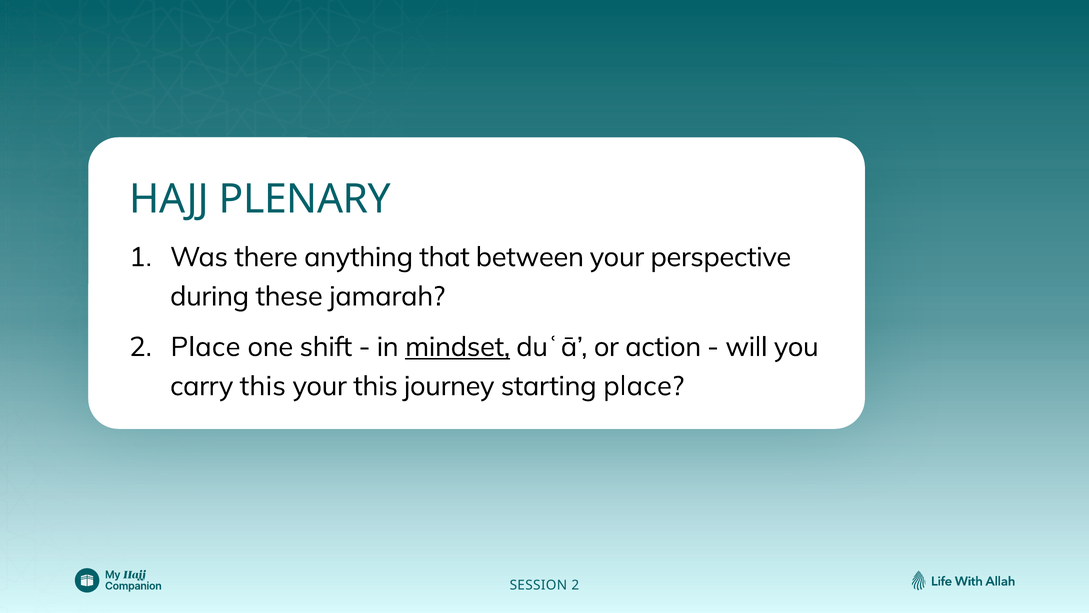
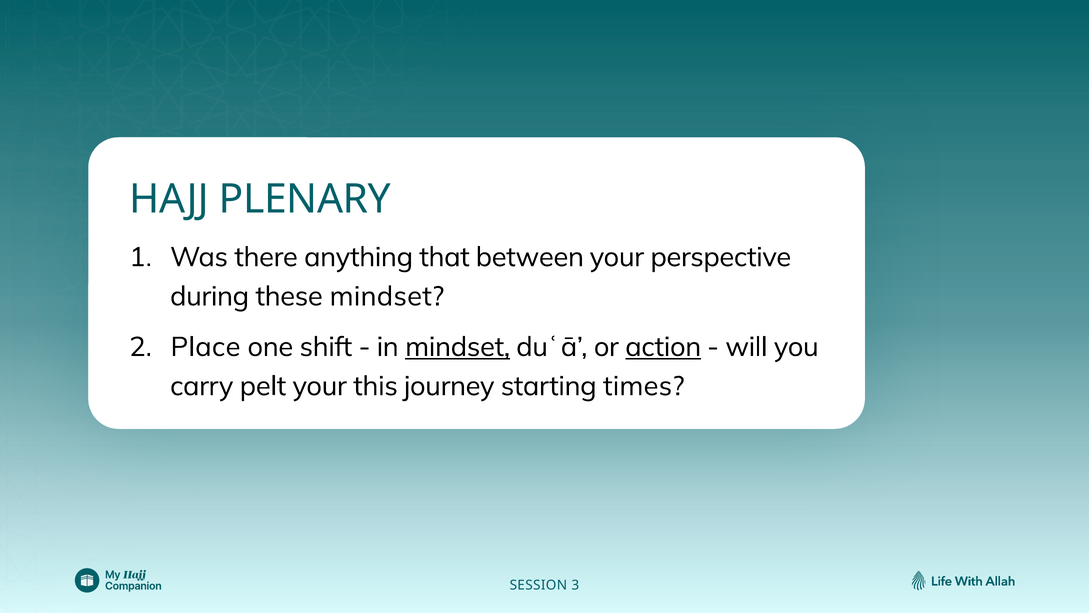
these jamarah: jamarah -> mindset (387, 296)
action underline: none -> present (663, 347)
carry this: this -> pelt (263, 386)
starting place: place -> times (644, 386)
SESSION 2: 2 -> 3 (575, 585)
